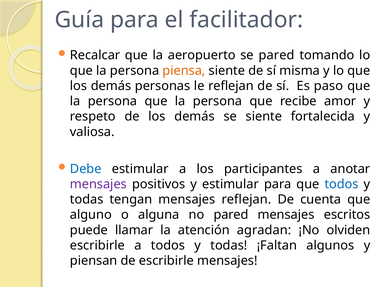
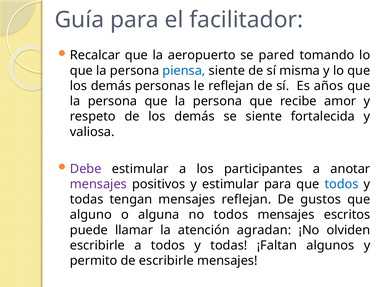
piensa colour: orange -> blue (184, 71)
paso: paso -> años (329, 86)
Debe colour: blue -> purple (86, 169)
cuenta: cuenta -> gustos (321, 200)
no pared: pared -> todos (231, 215)
piensan: piensan -> permito (94, 261)
